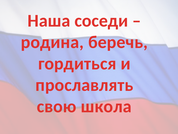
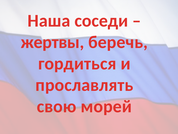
родина: родина -> жертвы (52, 42)
школа: школа -> морей (106, 106)
